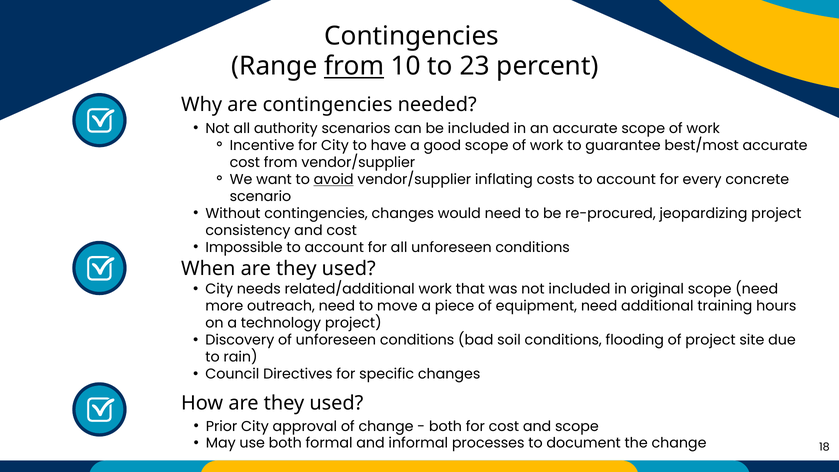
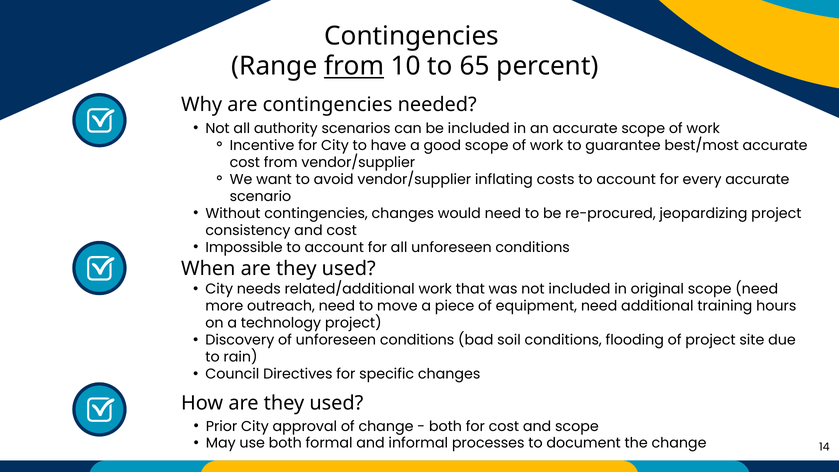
23: 23 -> 65 (475, 66)
avoid underline: present -> none (334, 180)
every concrete: concrete -> accurate (757, 180)
18: 18 -> 14 (824, 447)
